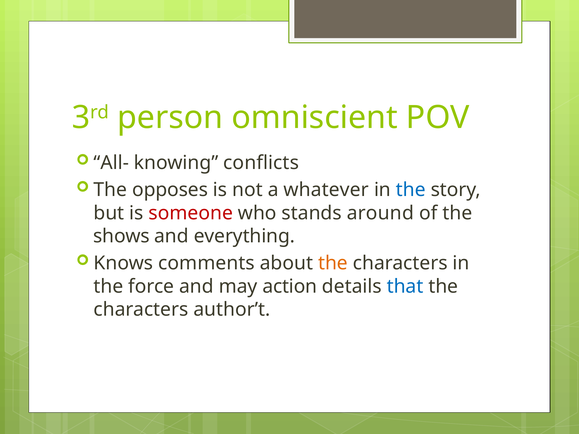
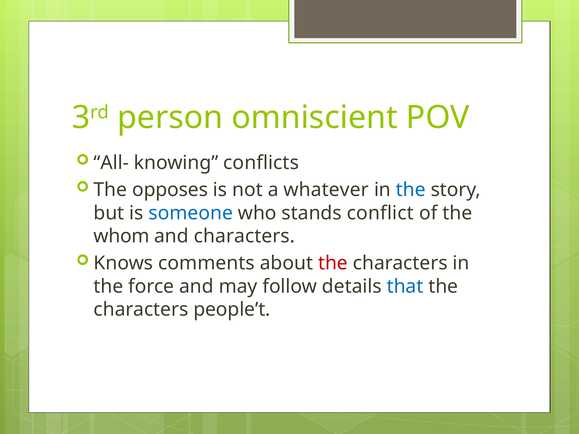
someone colour: red -> blue (191, 213)
around: around -> conflict (380, 213)
shows: shows -> whom (122, 236)
and everything: everything -> characters (244, 236)
the colour: orange -> red (333, 263)
action: action -> follow (290, 286)
author’t: author’t -> people’t (232, 310)
